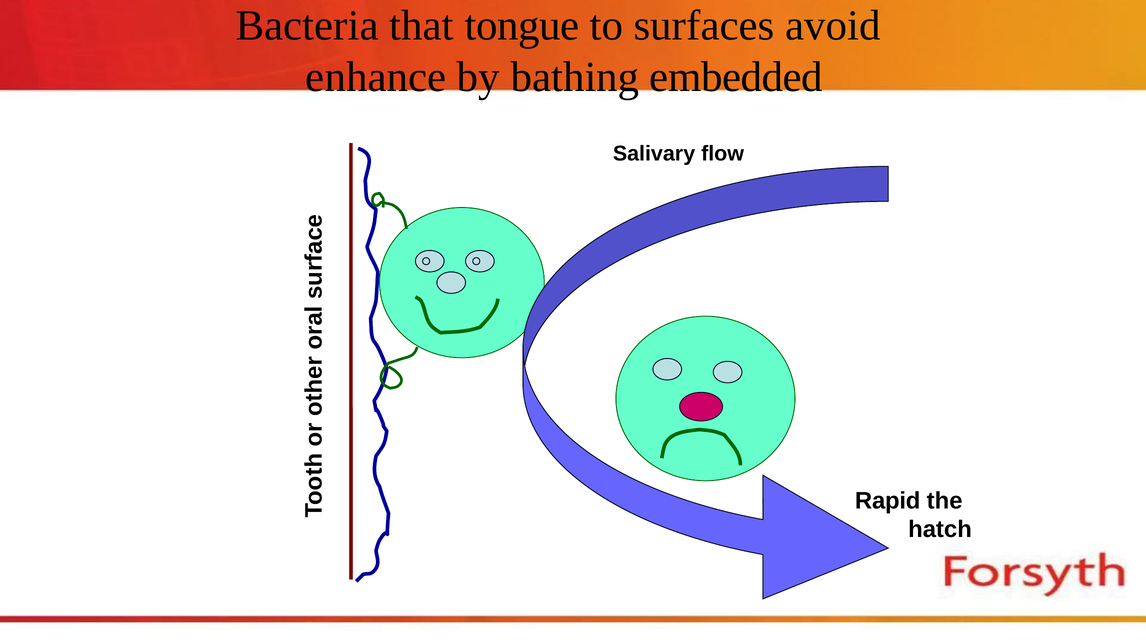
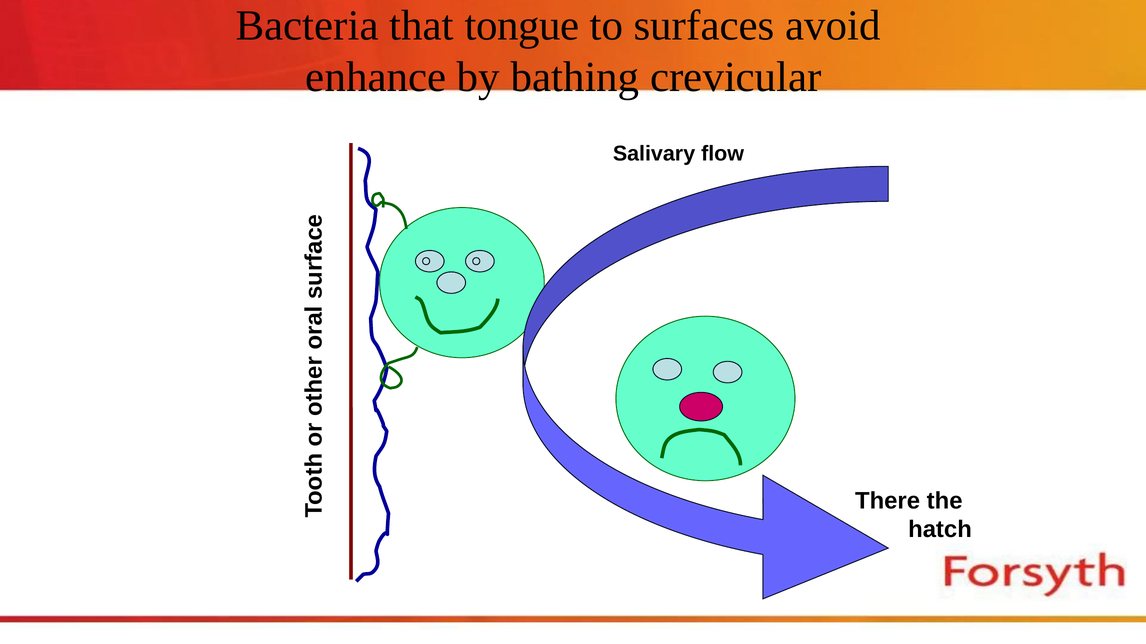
embedded: embedded -> crevicular (736, 77)
Rapid: Rapid -> There (888, 501)
